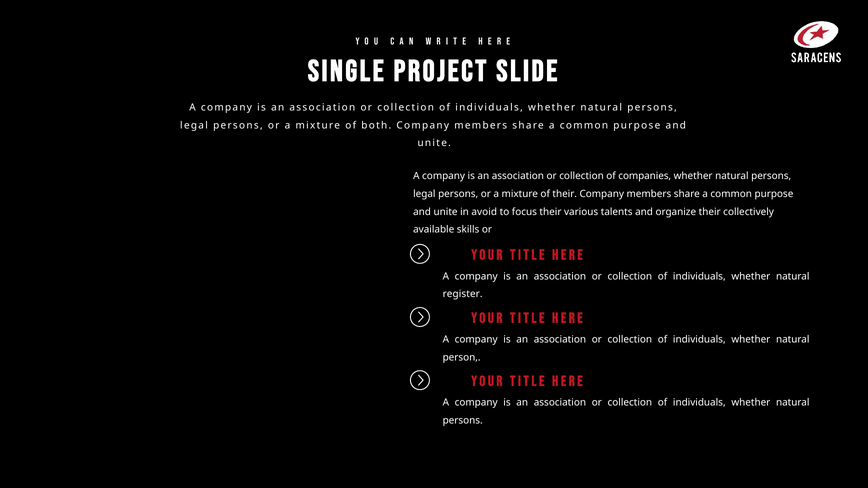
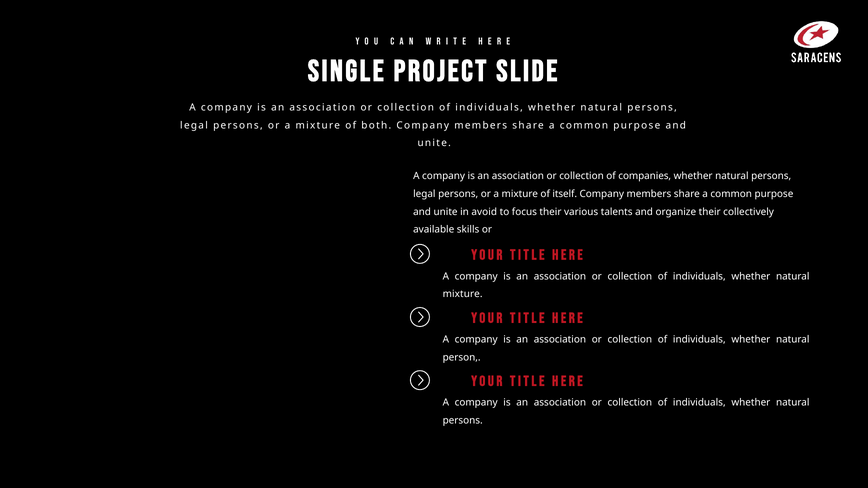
of their: their -> itself (565, 194)
register: register -> mixture (463, 294)
